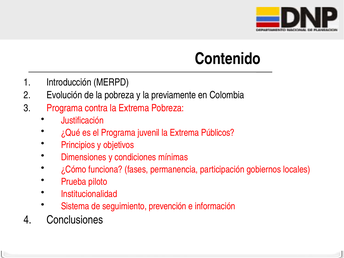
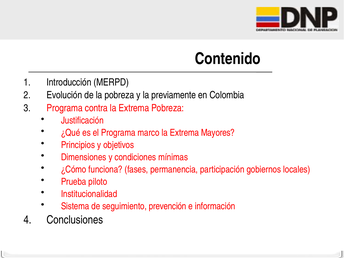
juvenil: juvenil -> marco (149, 133)
Públicos: Públicos -> Mayores (218, 133)
